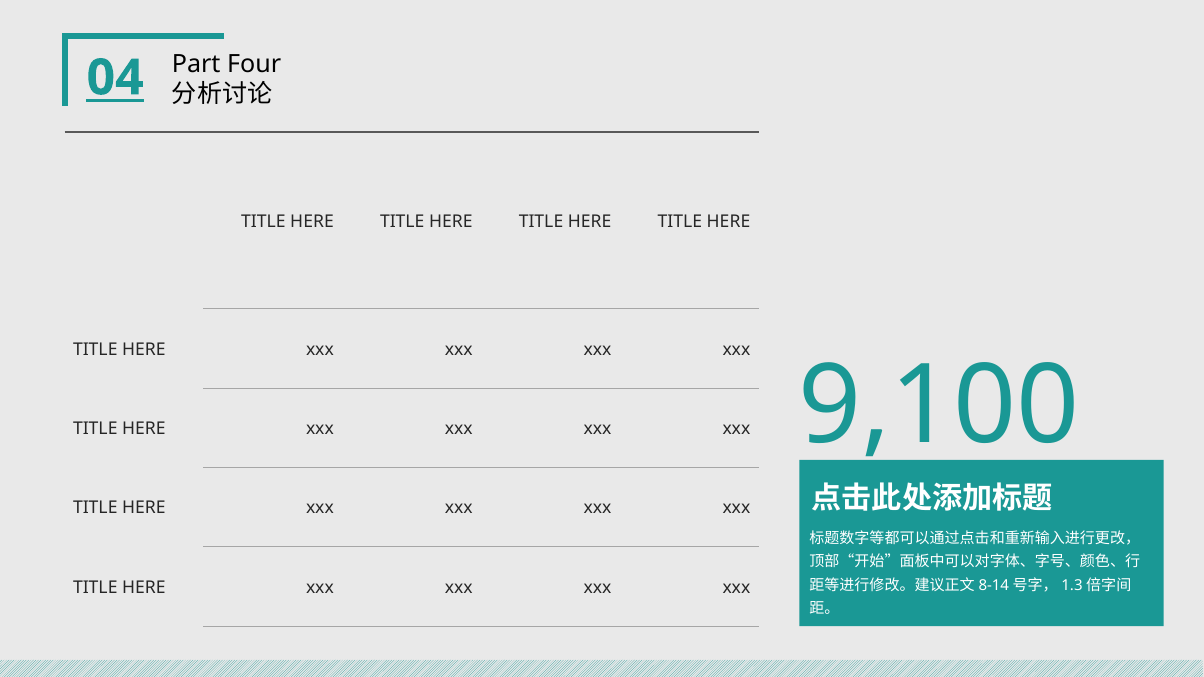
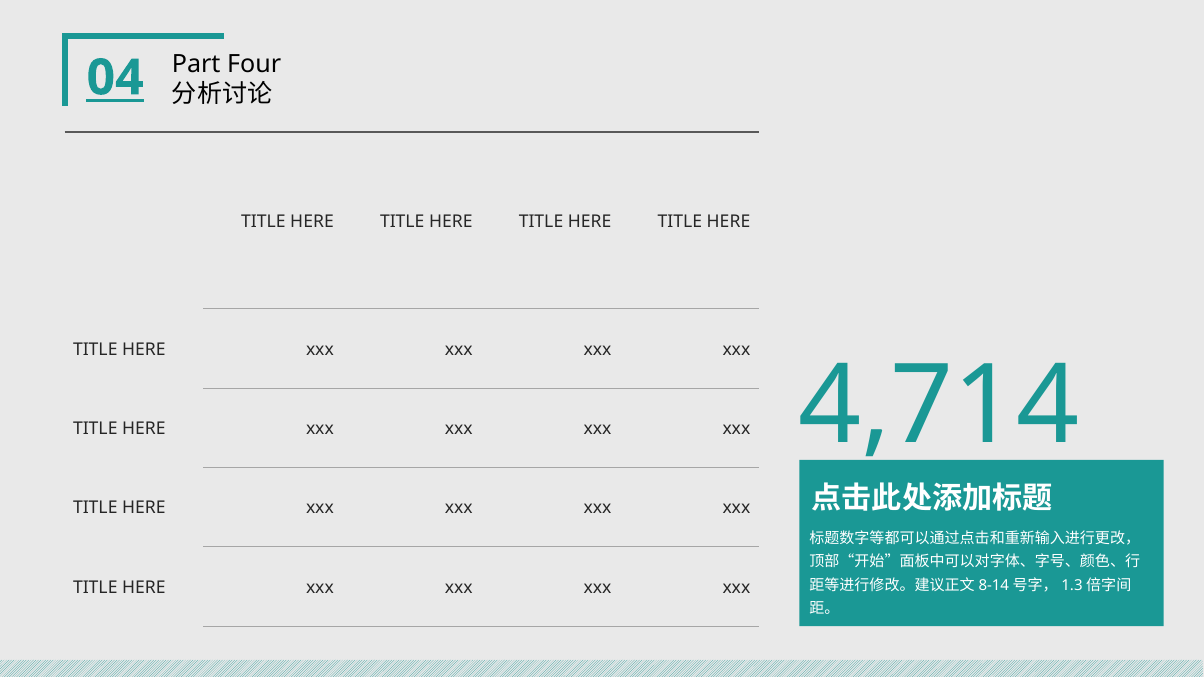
9,100: 9,100 -> 4,714 (939, 406)
